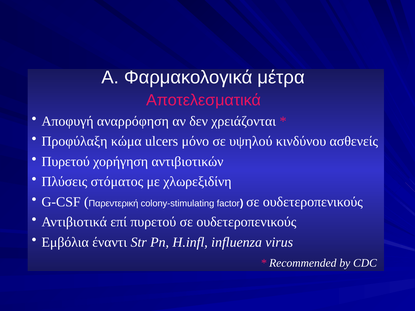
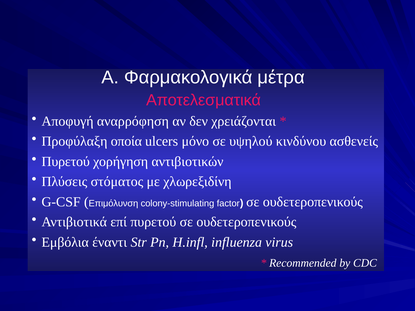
κώμα: κώμα -> οποία (126, 141)
Παρεντερική: Παρεντερική -> Επιμόλυνση (113, 204)
